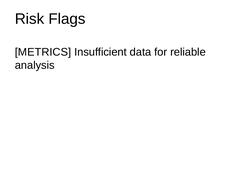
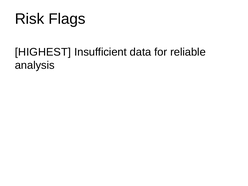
METRICS: METRICS -> HIGHEST (43, 52)
